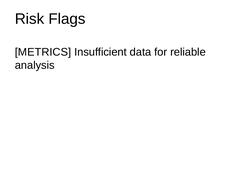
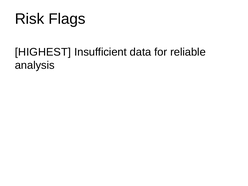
METRICS: METRICS -> HIGHEST (43, 52)
